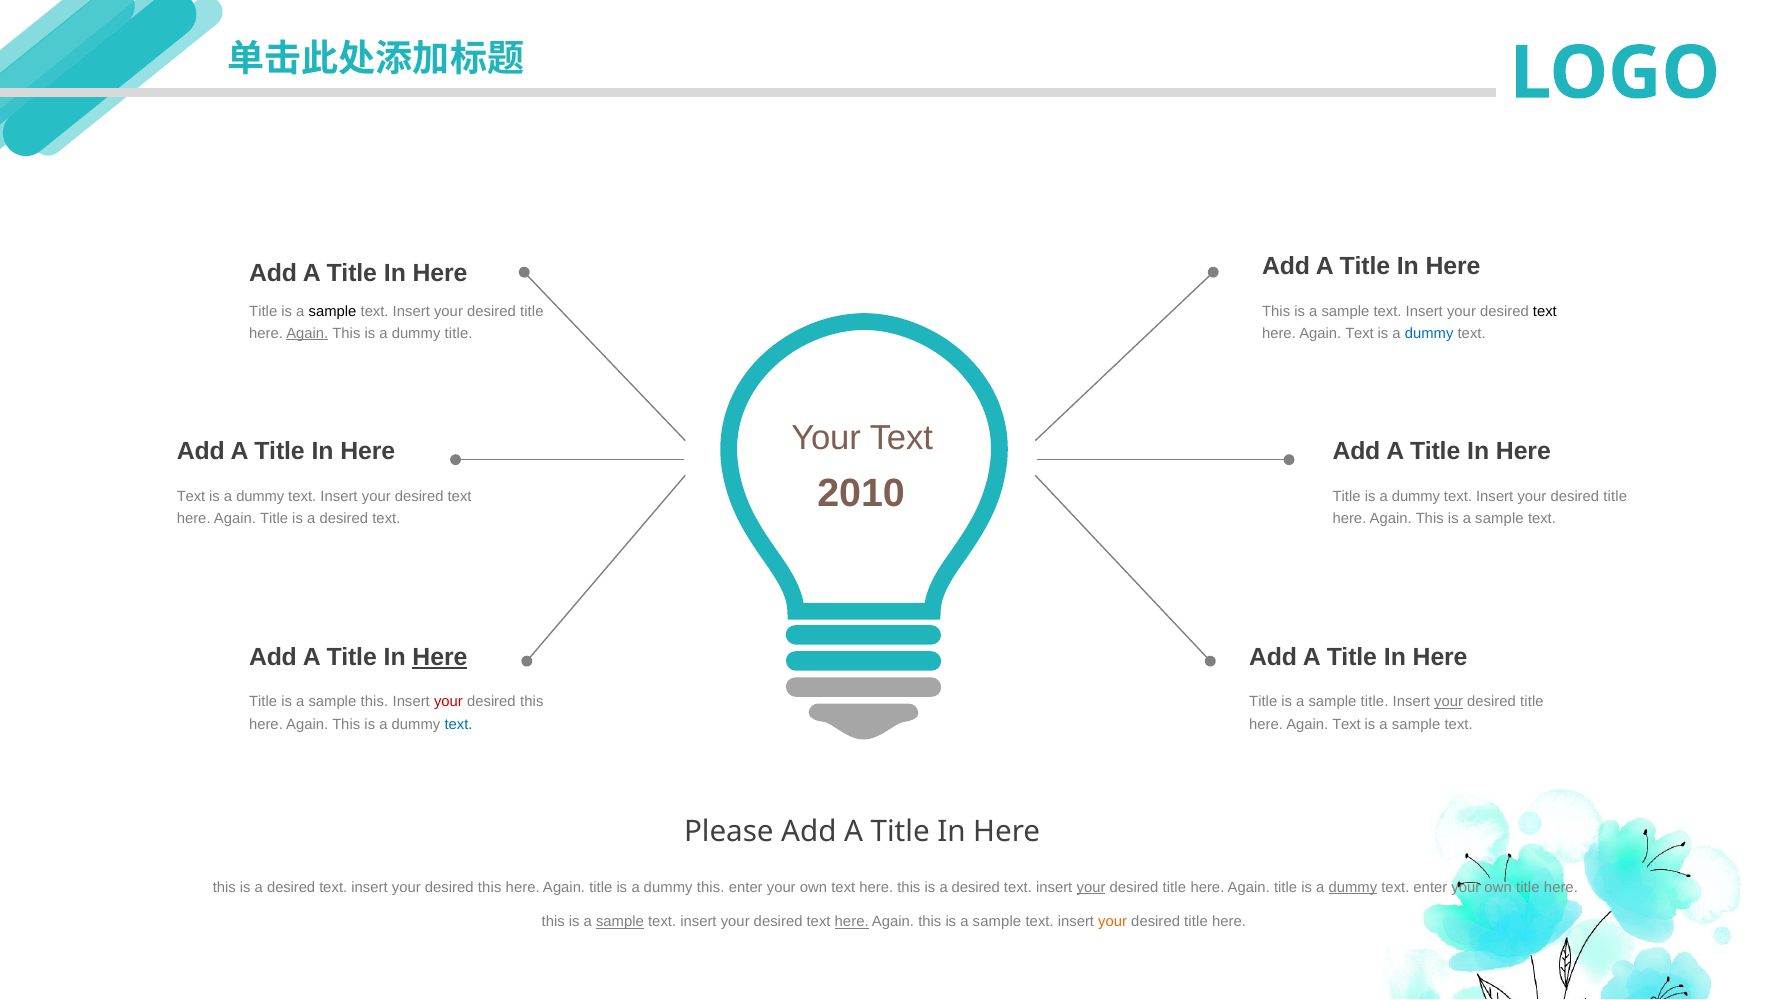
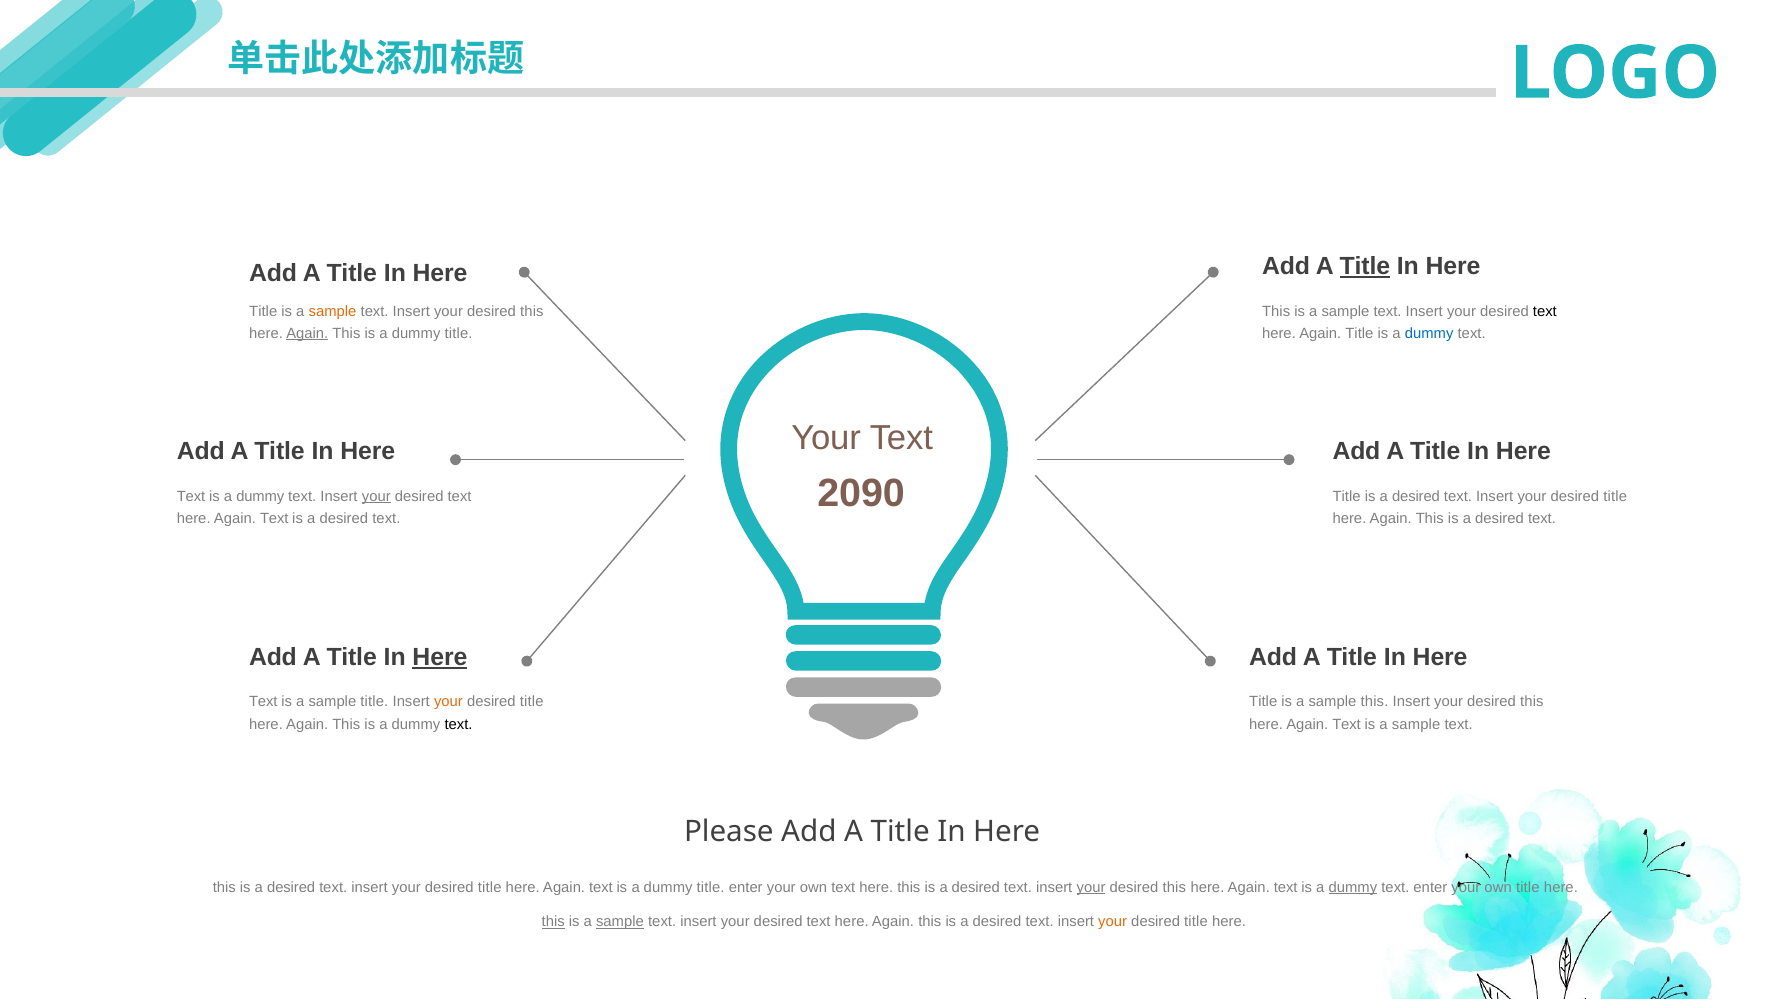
Title underline: none -> present (1365, 266)
sample colour: black -> orange (333, 311)
title: title -> this (532, 311)
Text: Text -> Title (1359, 334)
2010: 2010 -> 2090 (861, 493)
your underline: none -> present (376, 497)
dummy: dummy -> desired (1416, 497)
Title: Title -> Text (274, 519)
sample: sample -> desired (1500, 519)
Title: Title -> Text (263, 702)
sample this: this -> title (374, 702)
your colour: red -> orange (448, 702)
this: this -> title (532, 702)
sample title: title -> this (1374, 702)
your underline: present -> none (1449, 702)
title: title -> this (1532, 702)
text colour: blue -> black (459, 724)
this: this -> title (490, 888)
title: title -> text (601, 888)
this: this -> title (711, 888)
title: title -> this (1174, 888)
title: title -> text (1286, 888)
this underline: none -> present (553, 922)
here underline: present -> none (852, 922)
sample: sample -> desired (997, 922)
